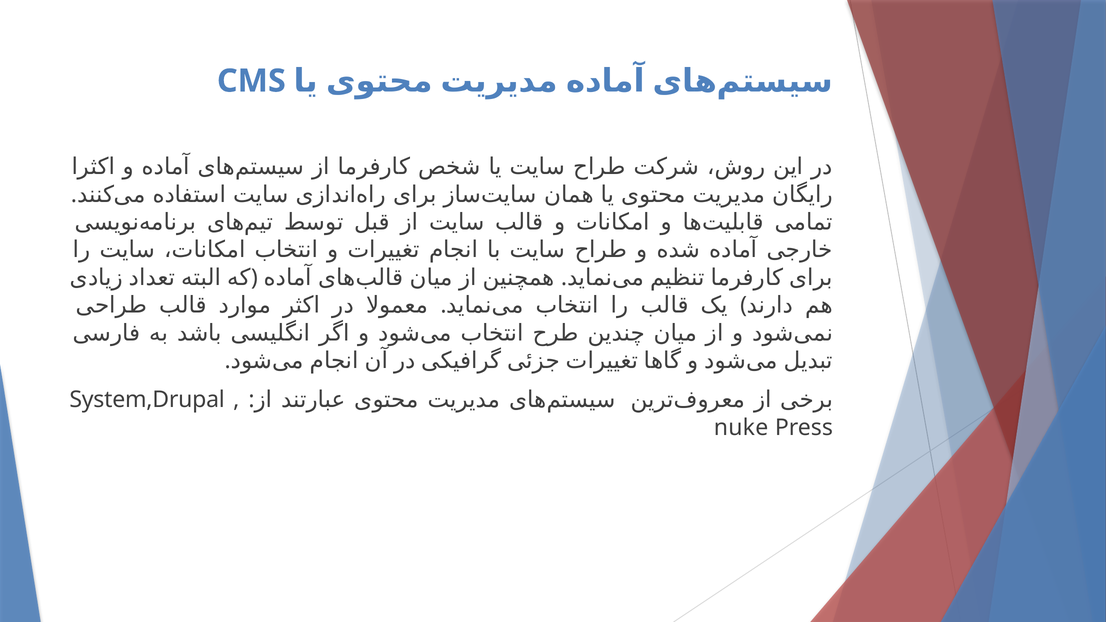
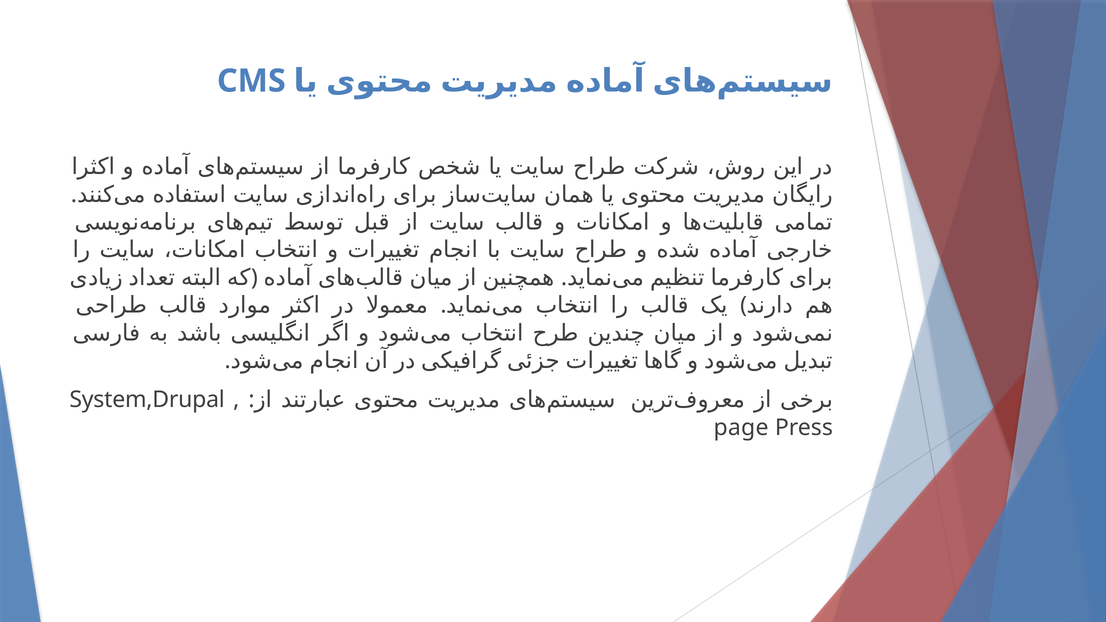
nuke: nuke -> page (741, 428)
